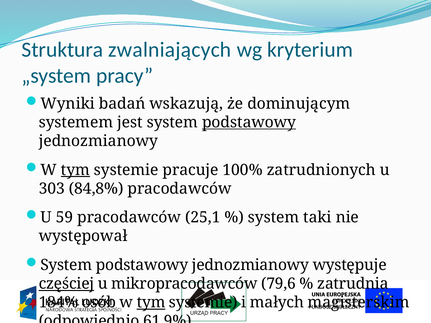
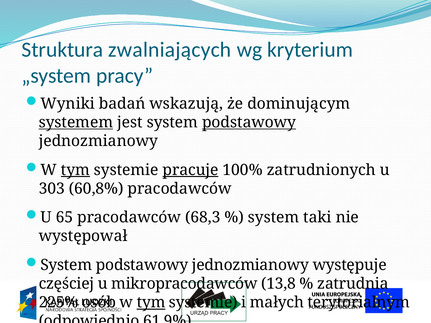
systemem underline: none -> present (76, 122)
pracuje underline: none -> present (191, 170)
84,8%: 84,8% -> 60,8% (96, 189)
59: 59 -> 65 (64, 218)
25,1: 25,1 -> 68,3 (203, 218)
częściej underline: present -> none (66, 284)
79,6: 79,6 -> 13,8 (279, 284)
184%: 184% -> 225% (59, 303)
magisterskim: magisterskim -> terytorialnym (359, 303)
